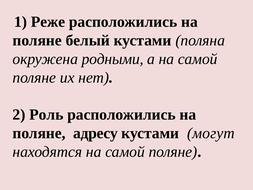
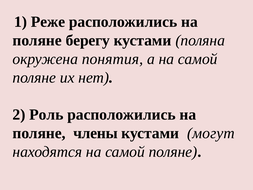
белый: белый -> берегу (88, 40)
родными: родными -> понятия (112, 59)
адресу: адресу -> члены (96, 133)
